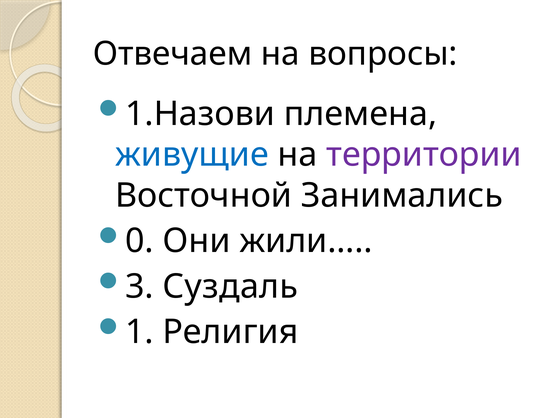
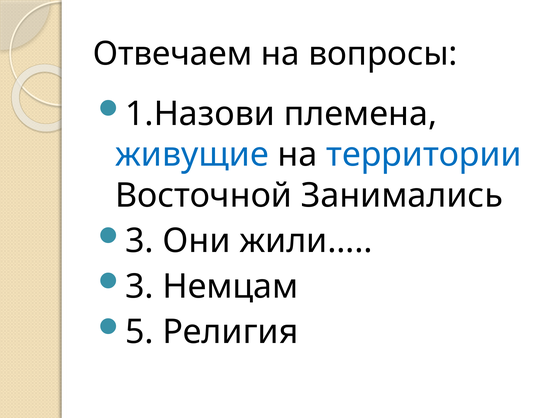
территории colour: purple -> blue (424, 155)
0: 0 -> 3 (139, 241)
Суздаль: Суздаль -> Немцам (230, 286)
1: 1 -> 5 (139, 332)
